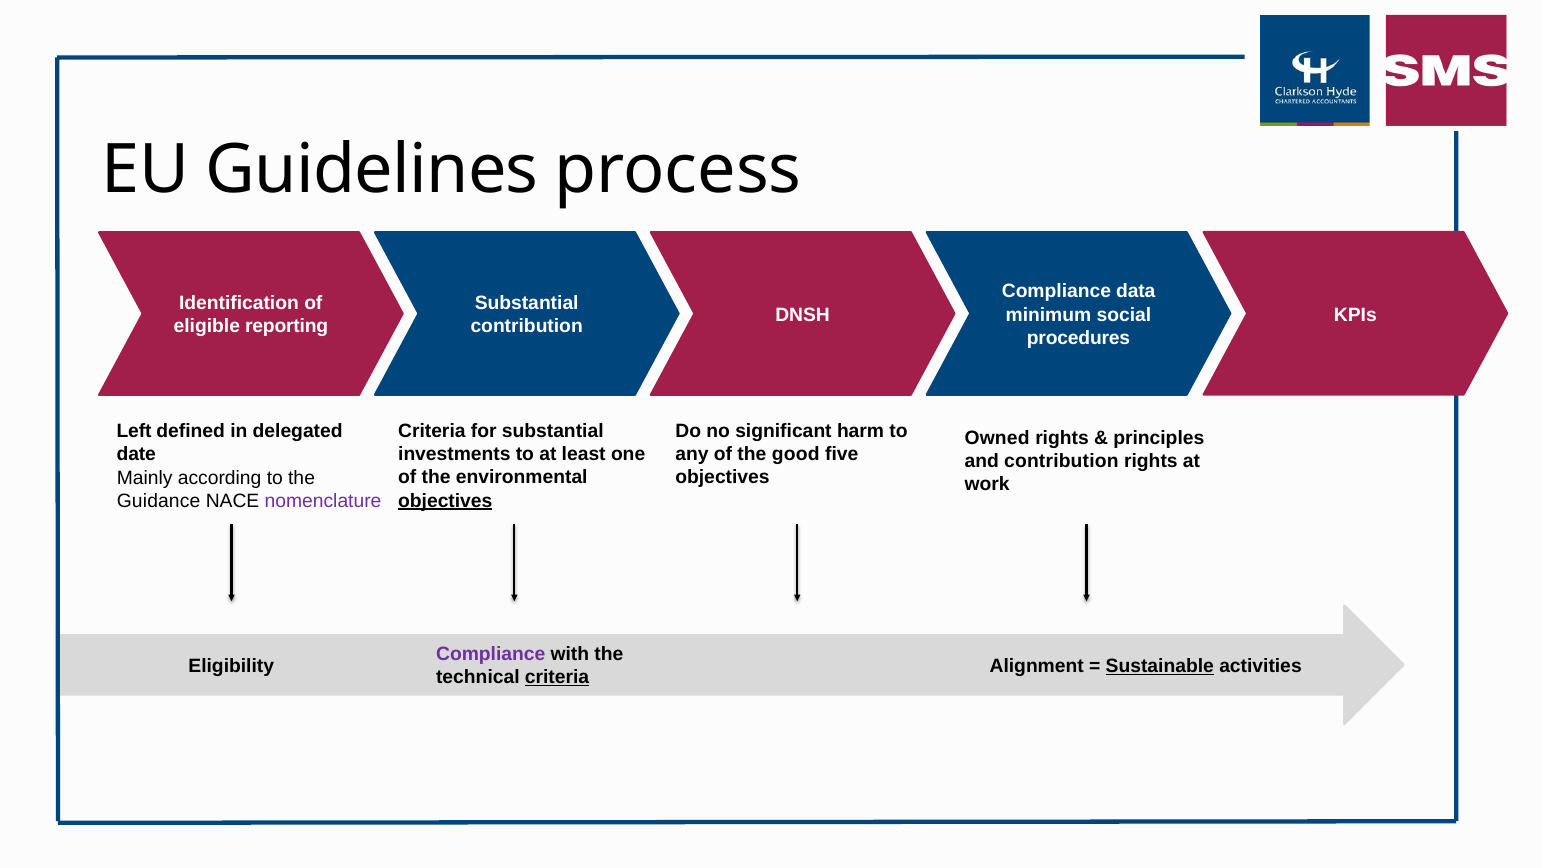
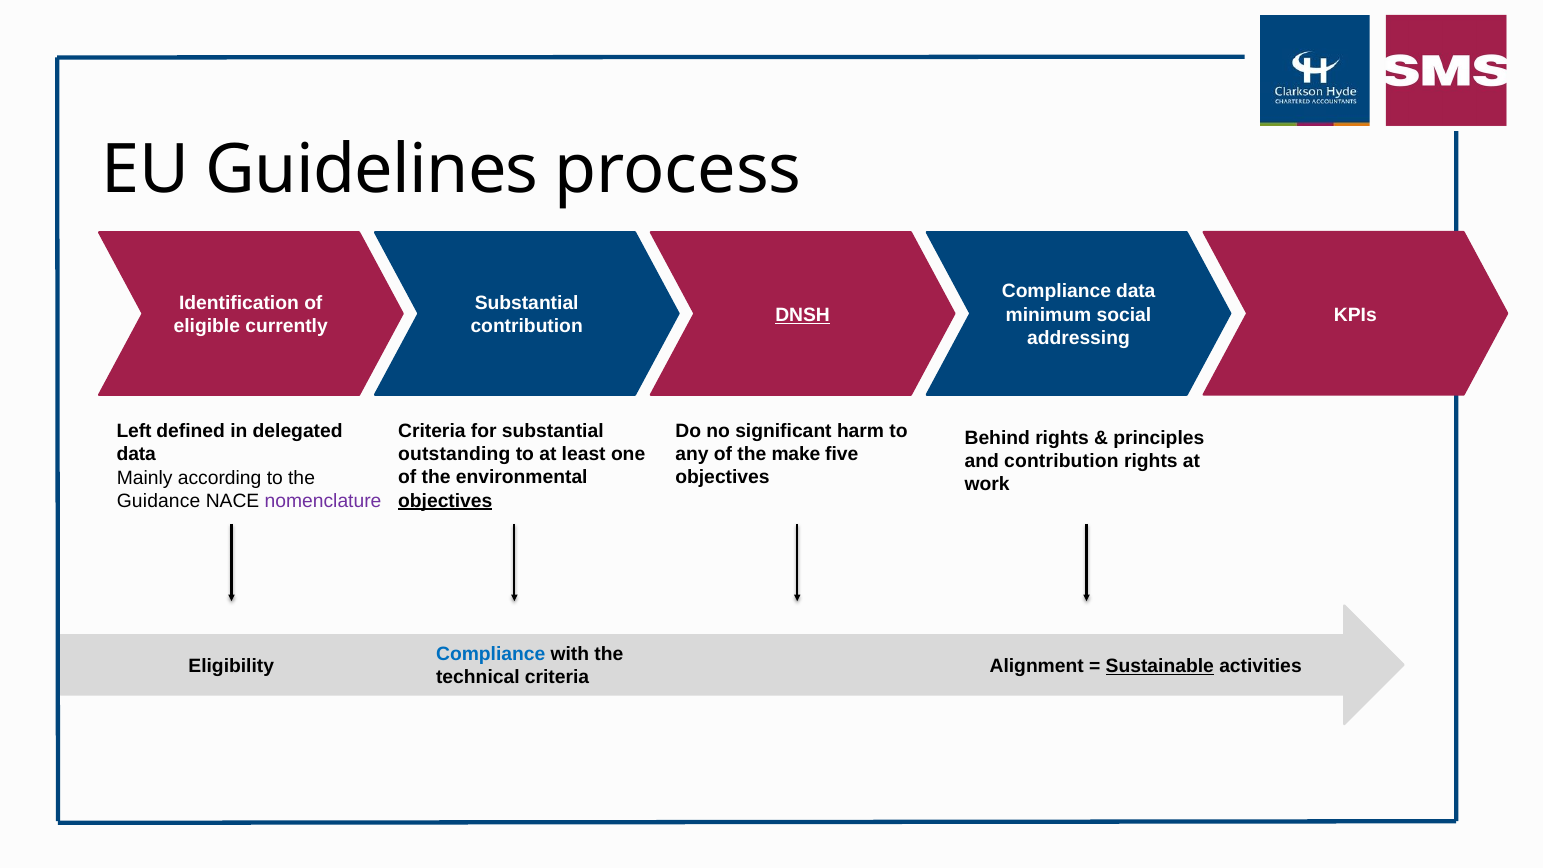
DNSH underline: none -> present (803, 315)
reporting: reporting -> currently (287, 326)
procedures: procedures -> addressing (1078, 338)
Owned: Owned -> Behind (997, 438)
good: good -> make (796, 454)
investments: investments -> outstanding (454, 454)
date: date -> data (136, 455)
Compliance colour: purple -> blue (491, 654)
criteria underline: present -> none (557, 677)
